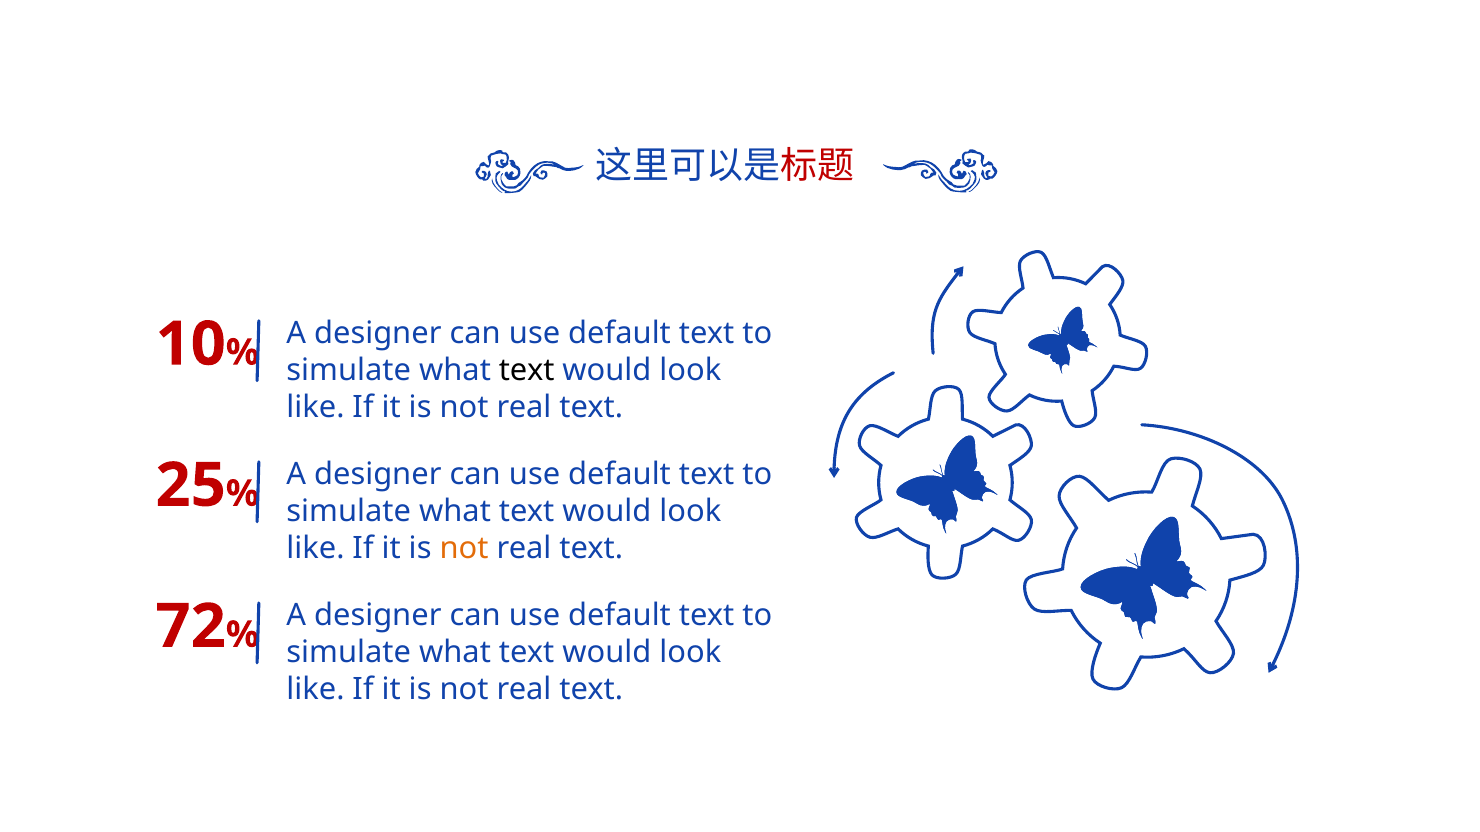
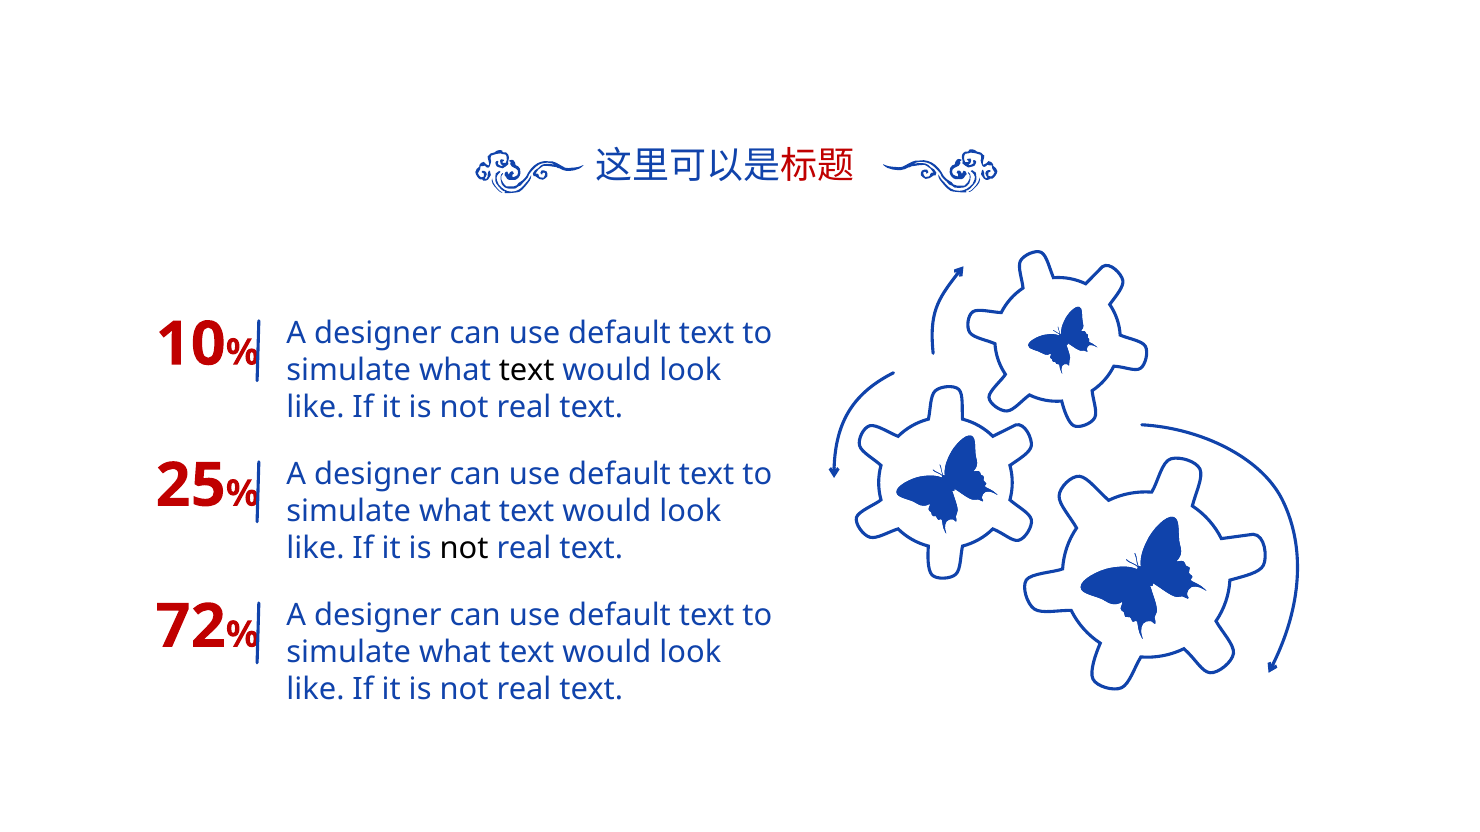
not colour: orange -> black (464, 548)
